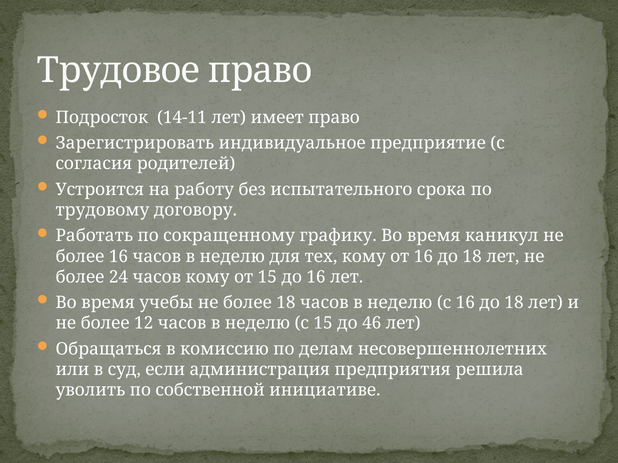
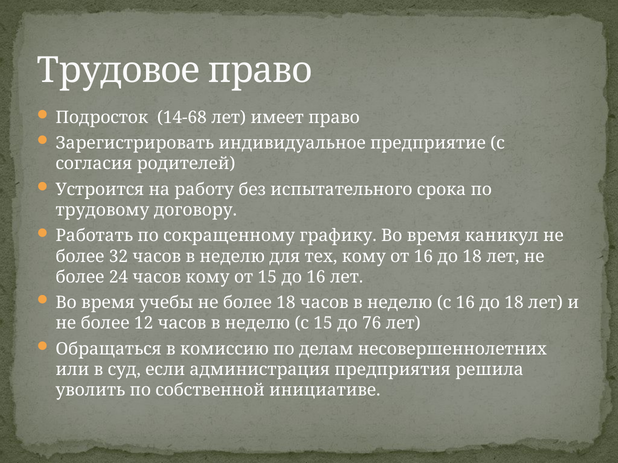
14-11: 14-11 -> 14-68 (182, 118)
более 16: 16 -> 32 (118, 257)
46: 46 -> 76 (372, 324)
